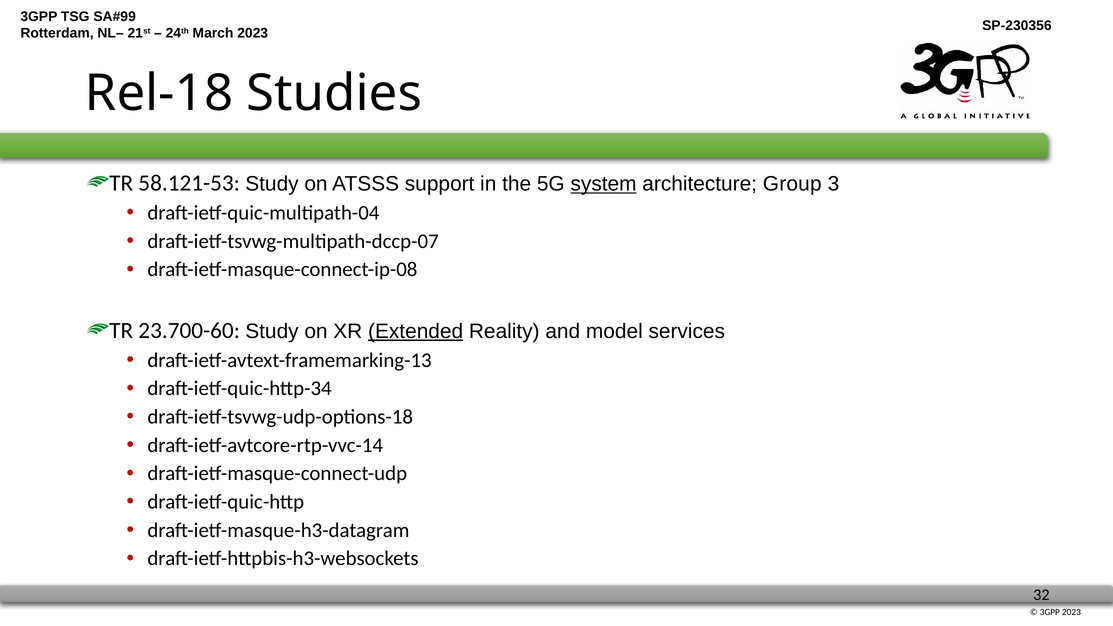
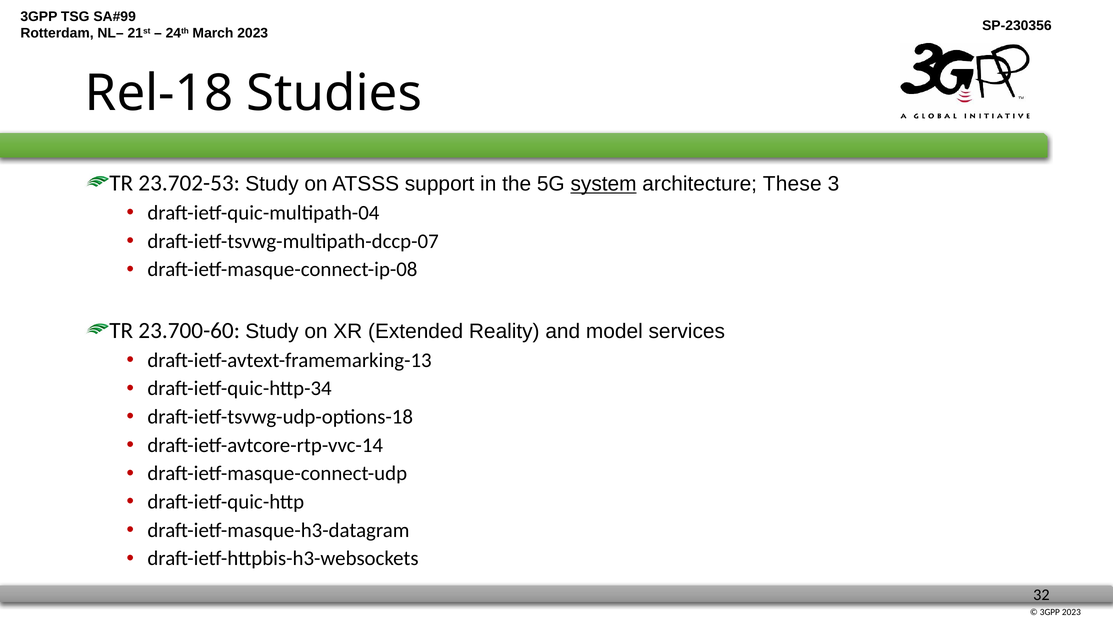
58.121-53: 58.121-53 -> 23.702-53 (189, 183)
Group: Group -> These (792, 184)
Extended underline: present -> none (416, 331)
